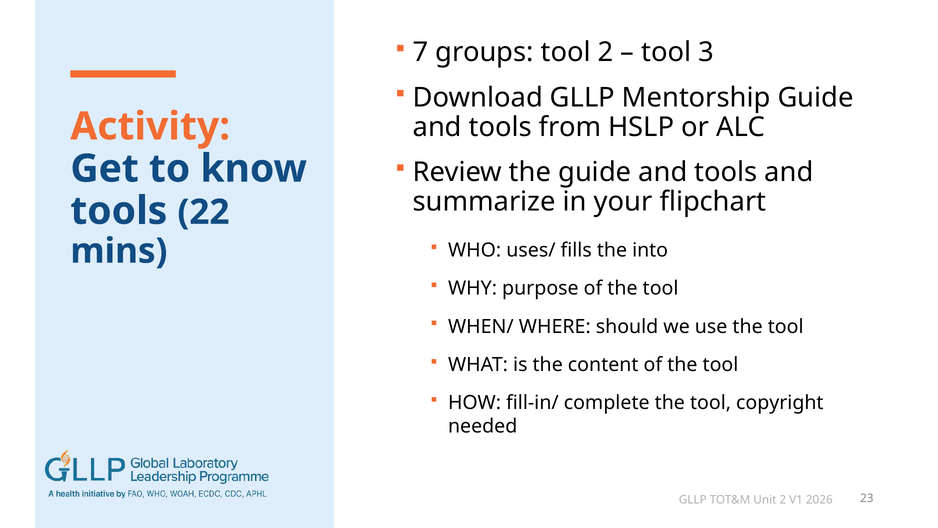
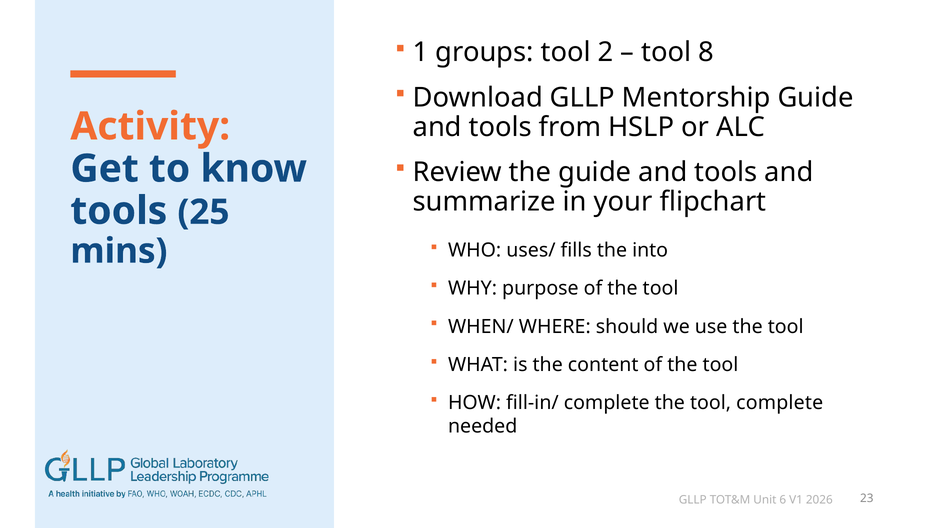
7: 7 -> 1 (421, 52)
3: 3 -> 8 (706, 52)
22: 22 -> 25 (203, 212)
tool copyright: copyright -> complete (780, 403)
Unit 2: 2 -> 6 (783, 500)
